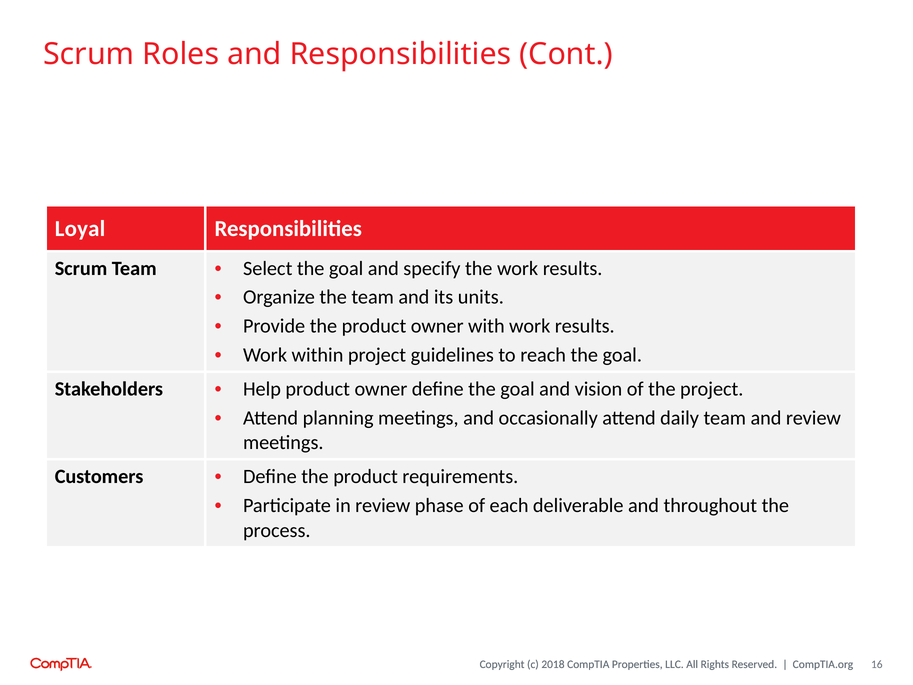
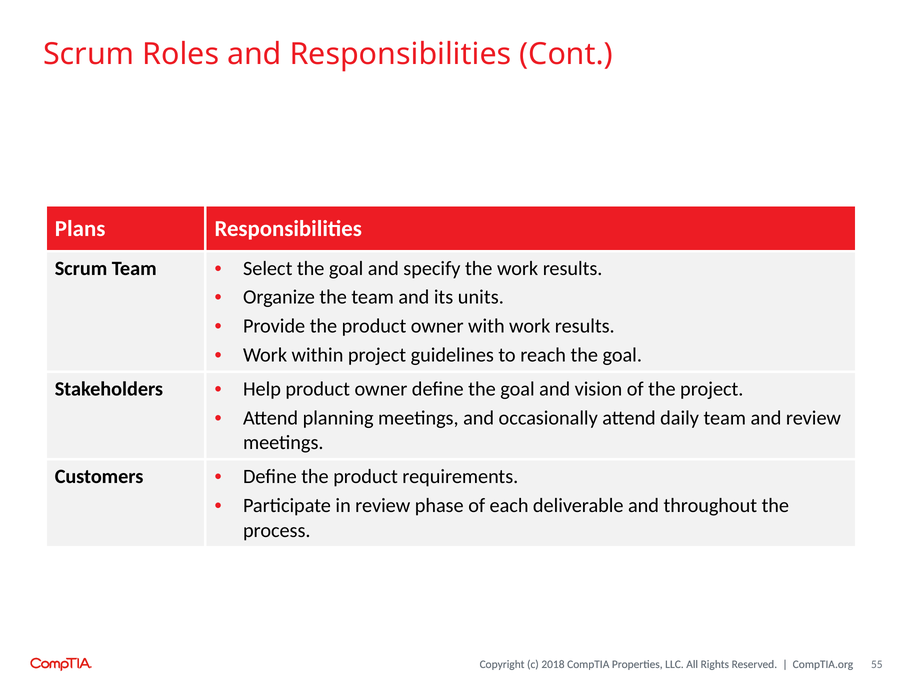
Loyal: Loyal -> Plans (80, 229)
16: 16 -> 55 (877, 664)
